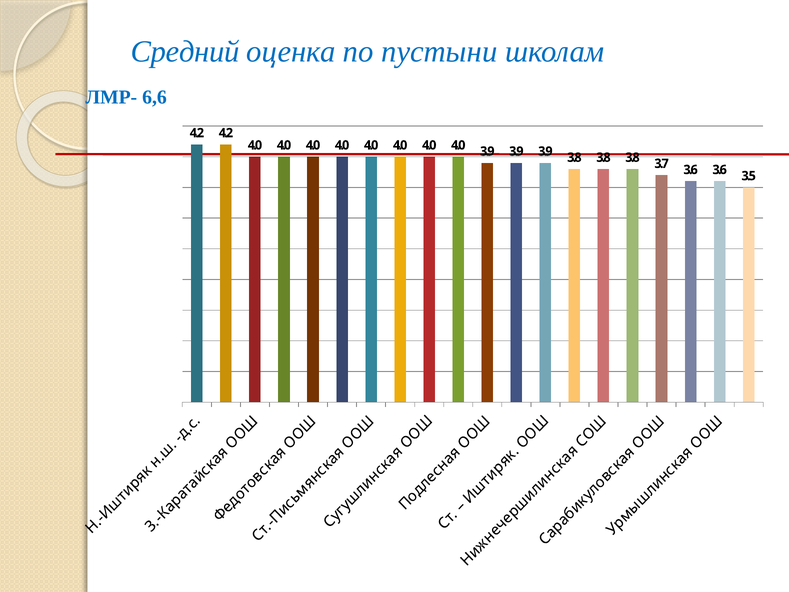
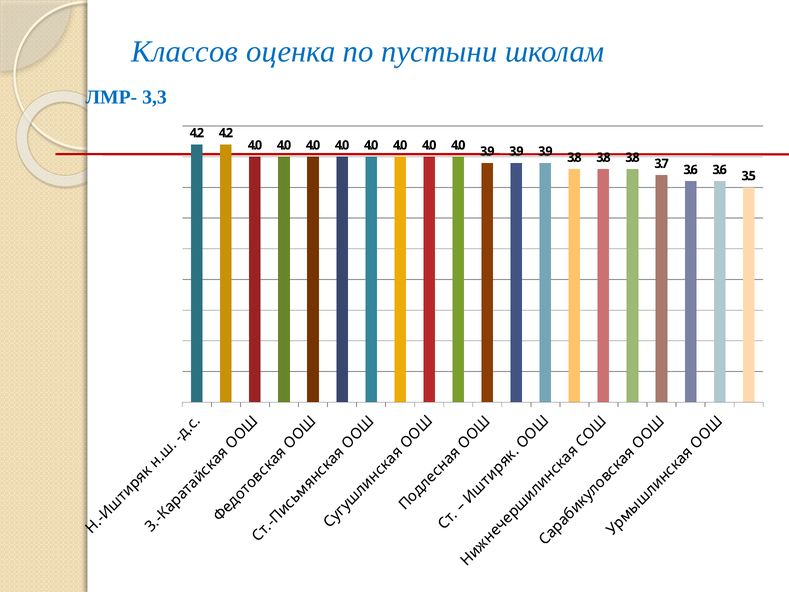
Средний: Средний -> Классов (185, 51)
6,6: 6,6 -> 3,3 (154, 97)
